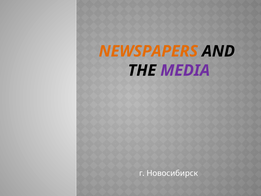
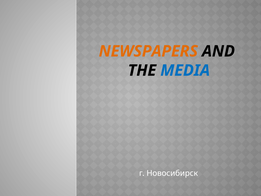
MEDIA colour: purple -> blue (185, 70)
